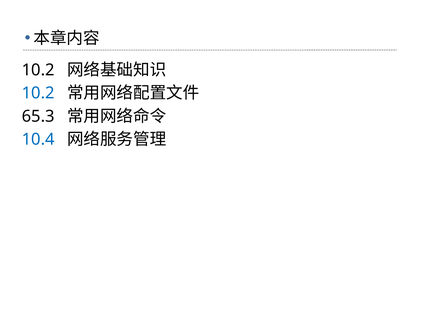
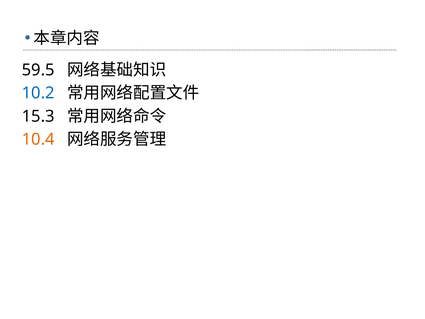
10.2: 10.2 -> 59.5 (38, 70)
65.3: 65.3 -> 15.3 (38, 116)
10.4 colour: blue -> orange (38, 139)
